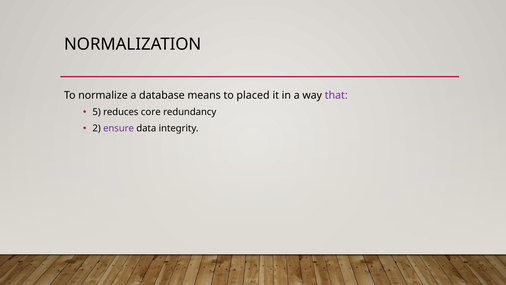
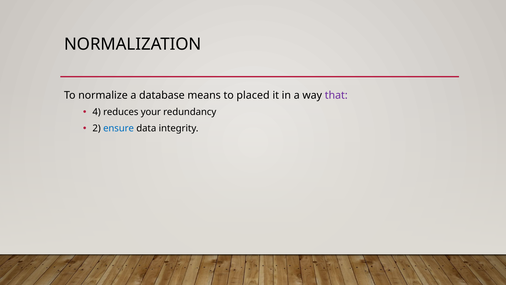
5: 5 -> 4 (97, 112)
core: core -> your (151, 112)
ensure colour: purple -> blue (119, 128)
